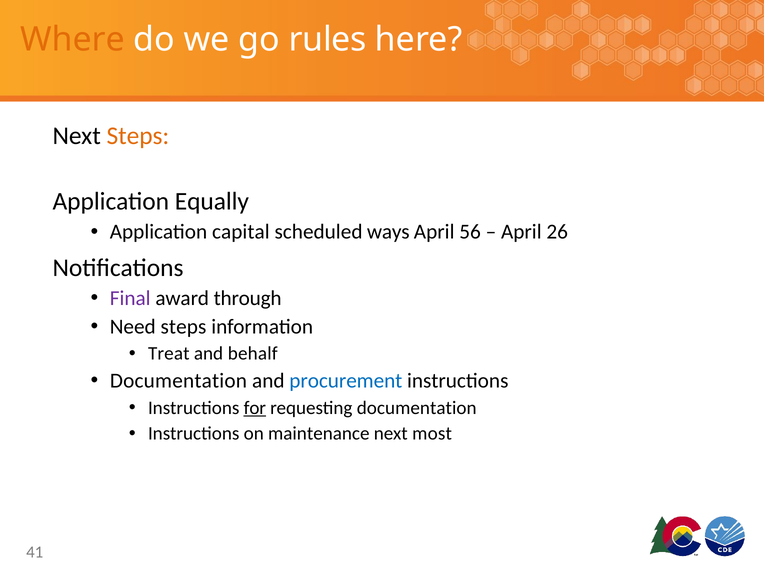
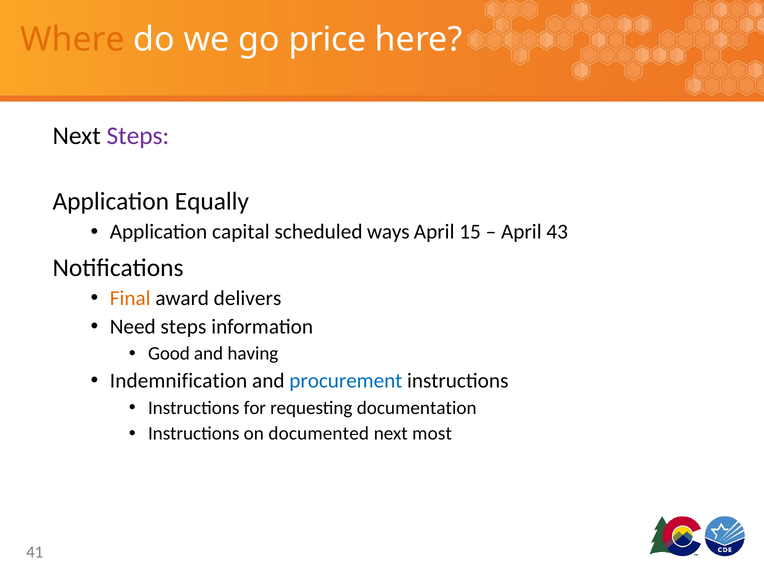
rules: rules -> price (328, 39)
Steps colour: orange -> purple (138, 136)
56: 56 -> 15 (470, 232)
26: 26 -> 43 (557, 232)
Final colour: purple -> orange (130, 298)
through: through -> delivers (248, 298)
Treat: Treat -> Good (169, 354)
behalf: behalf -> having (253, 354)
Documentation: Documentation -> Indemnification (178, 381)
for underline: present -> none (255, 408)
maintenance: maintenance -> documented (319, 434)
